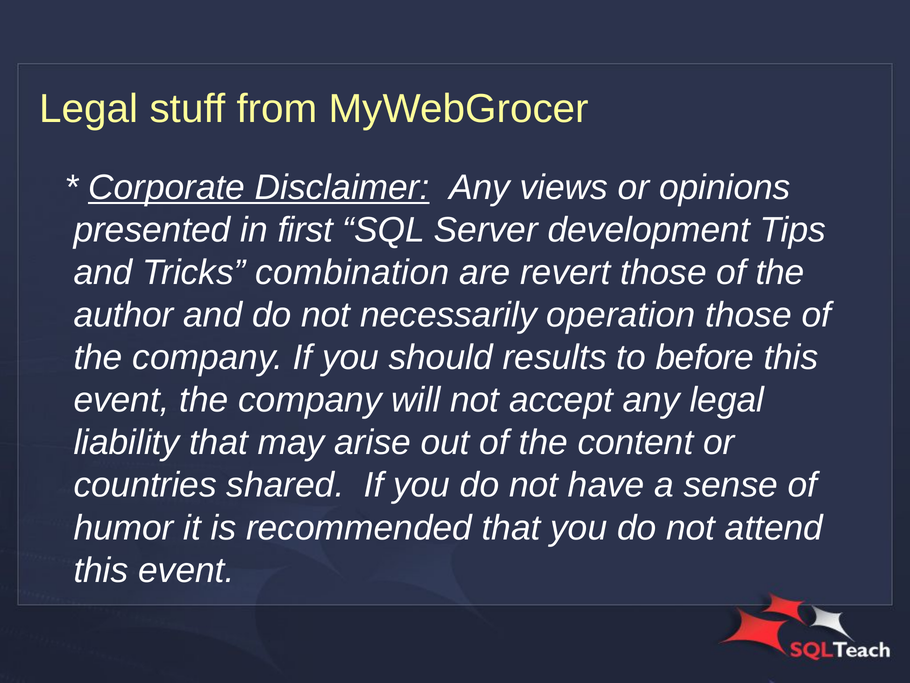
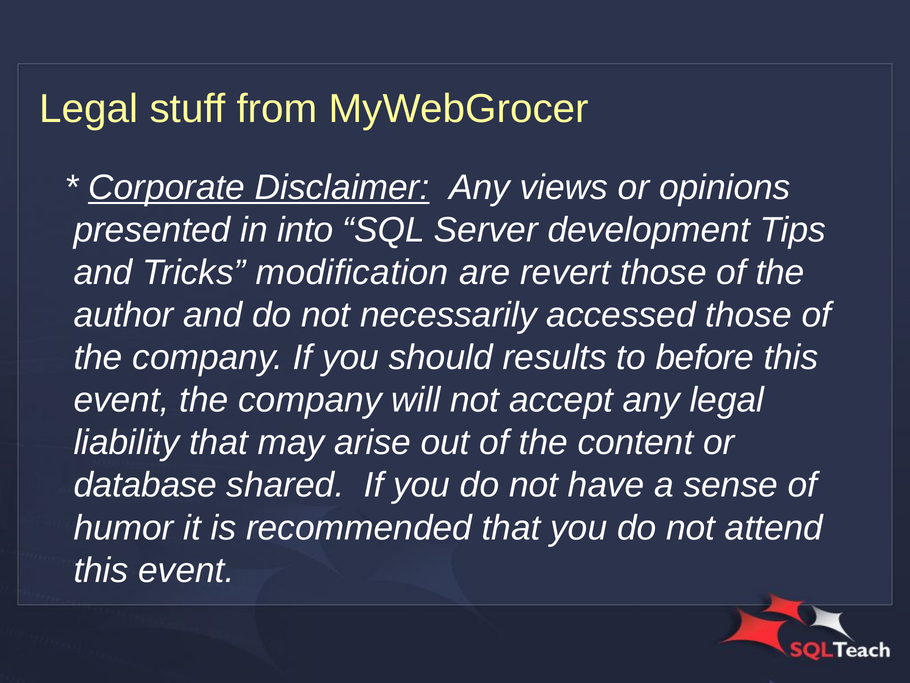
first: first -> into (305, 230)
combination: combination -> modification (352, 272)
operation: operation -> accessed (621, 315)
countries: countries -> database (145, 485)
